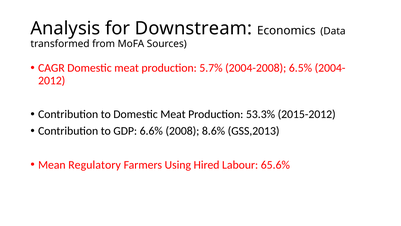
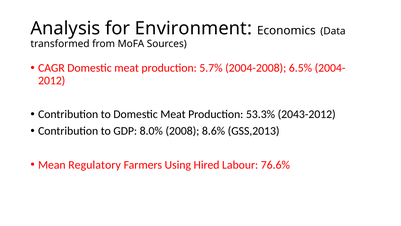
Downstream: Downstream -> Environment (193, 28)
2015-2012: 2015-2012 -> 2043-2012 (307, 114)
6.6%: 6.6% -> 8.0% (151, 131)
65.6%: 65.6% -> 76.6% (275, 164)
